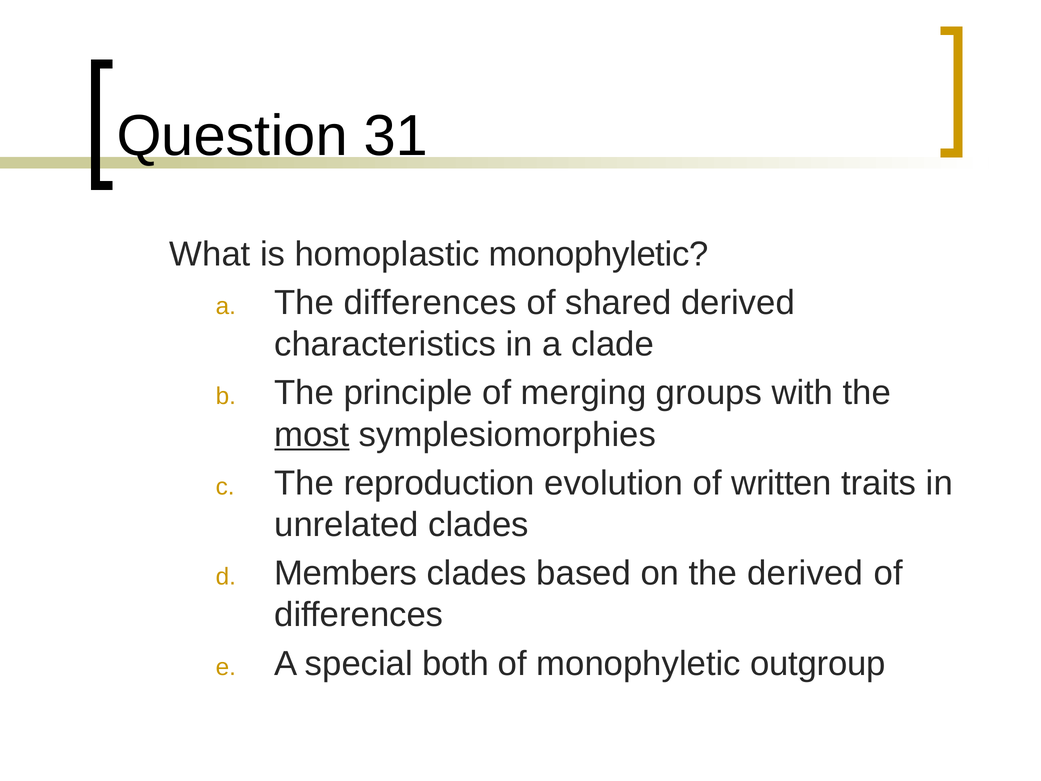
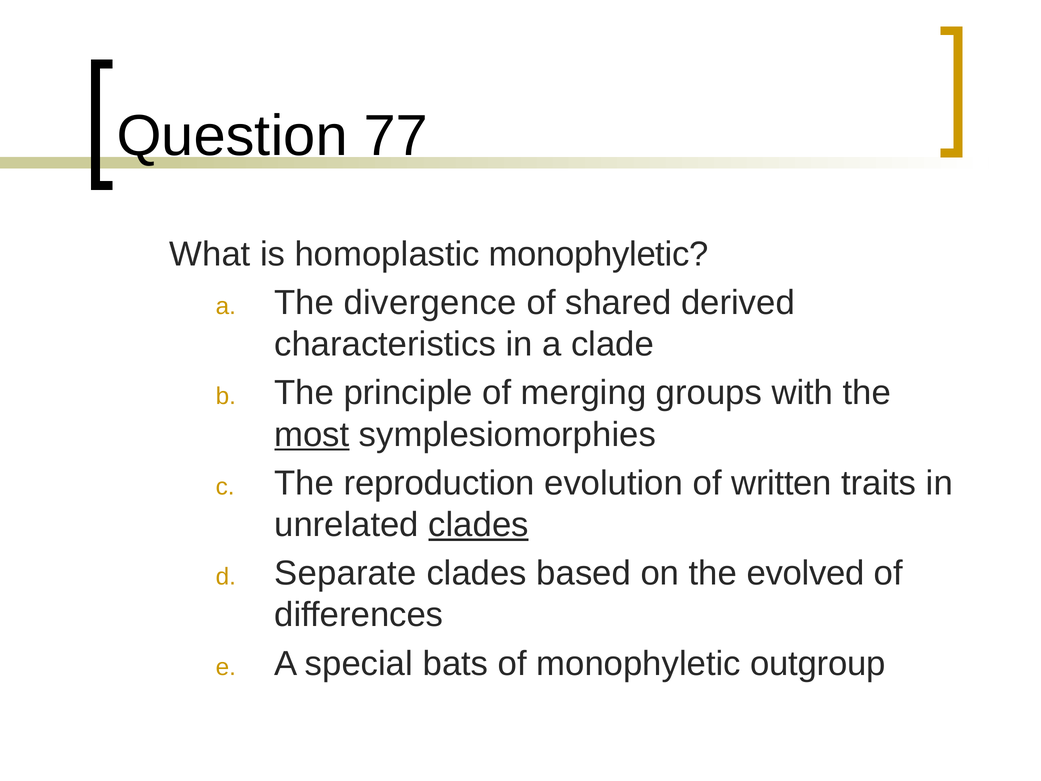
31: 31 -> 77 (396, 136)
The differences: differences -> divergence (430, 303)
clades underline: none -> present (479, 525)
Members: Members -> Separate (345, 573)
the derived: derived -> evolved (806, 573)
both: both -> bats (455, 663)
